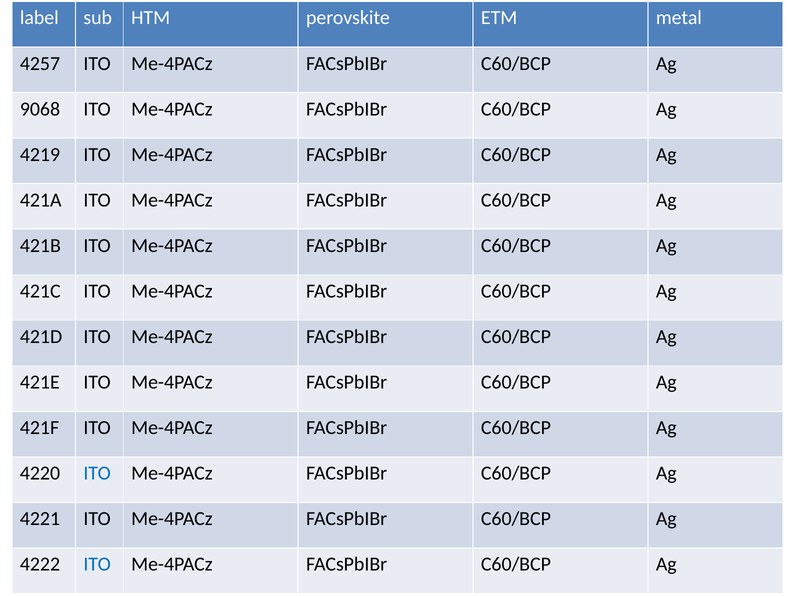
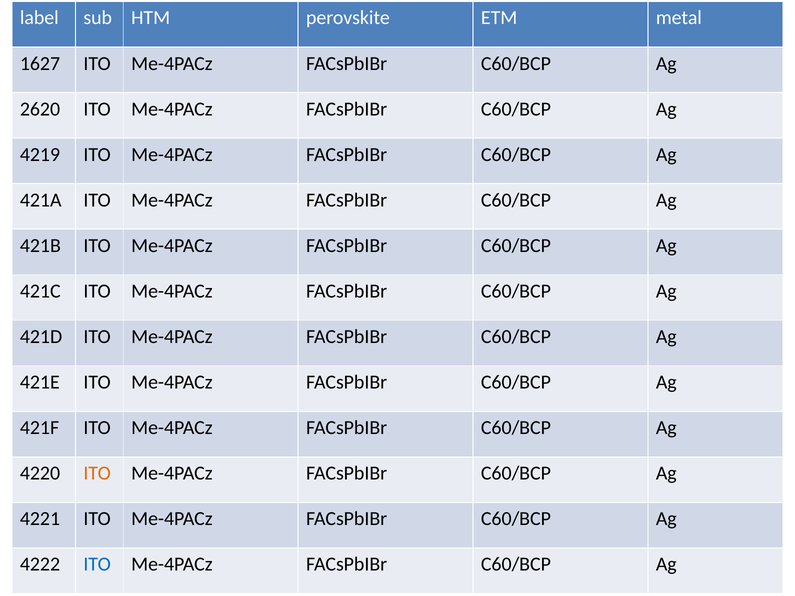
4257: 4257 -> 1627 (40, 63)
9068: 9068 -> 2620 (40, 109)
ITO colour: blue -> orange (97, 473)
